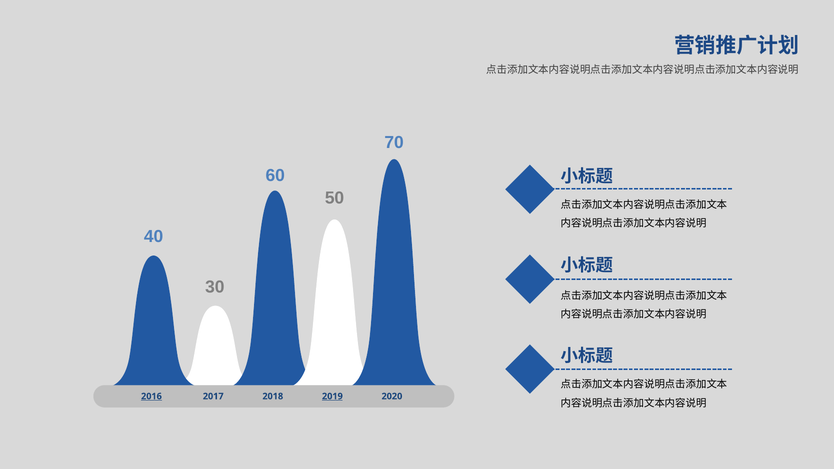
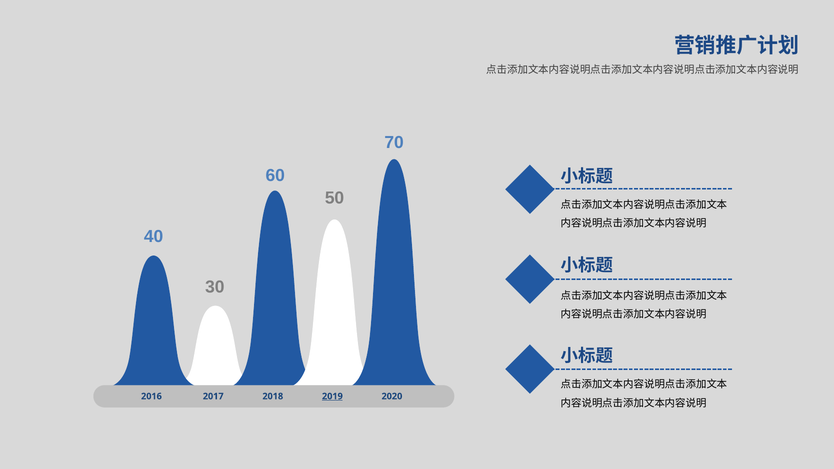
2016 underline: present -> none (151, 396)
